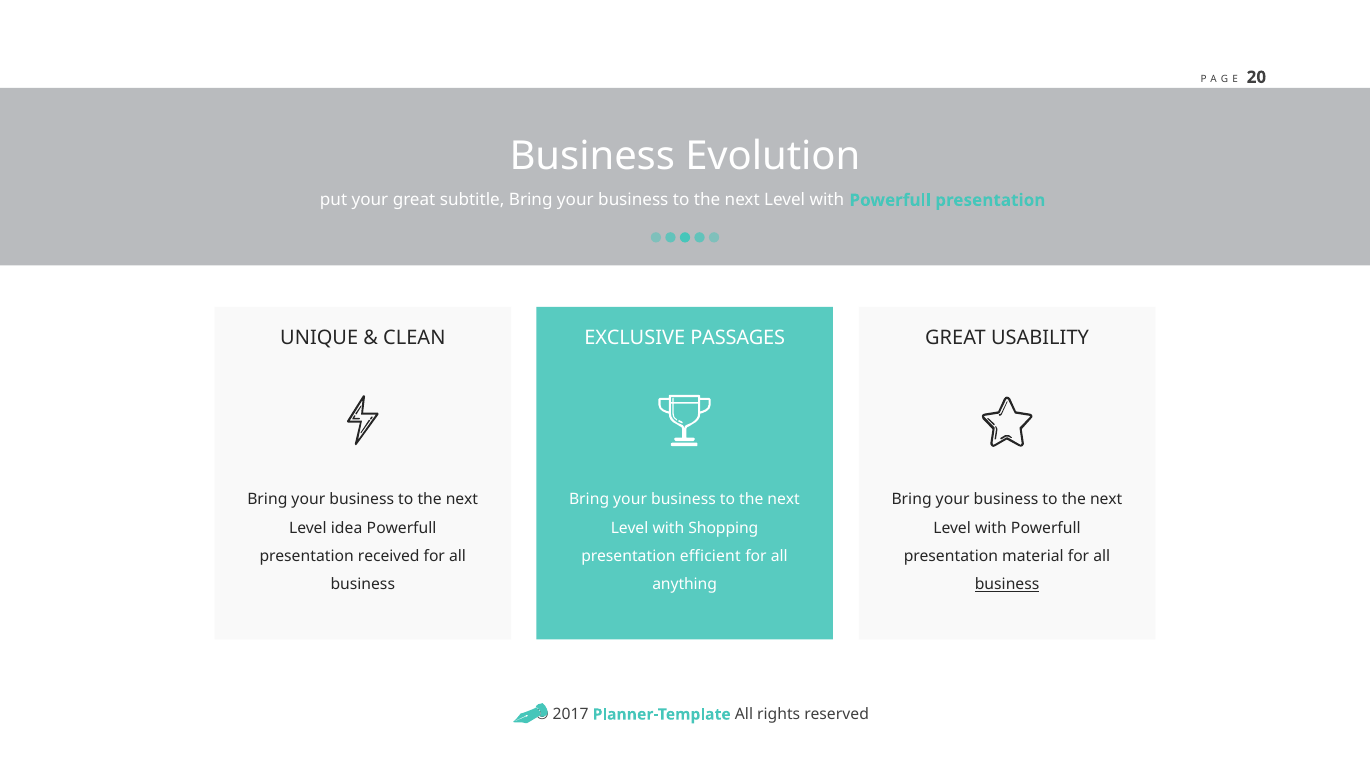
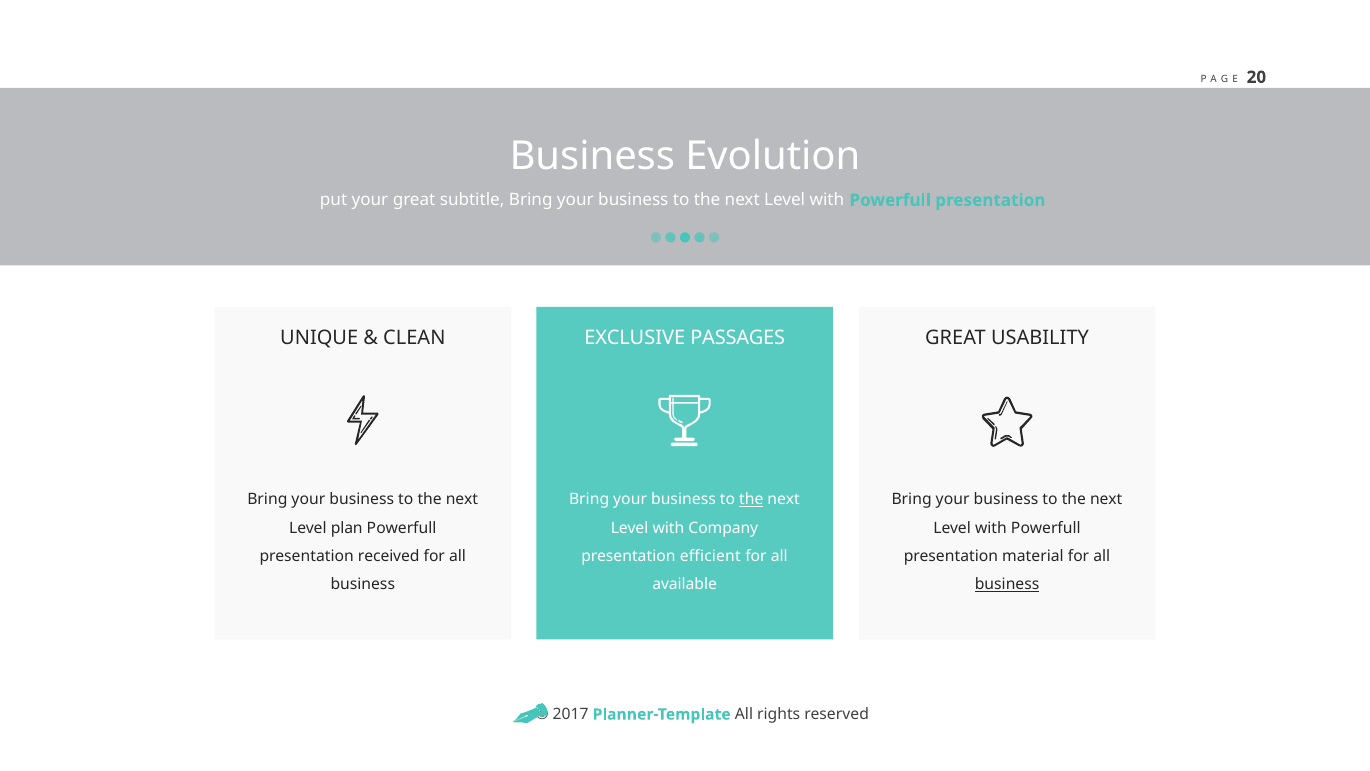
the underline: none -> present (751, 499)
idea: idea -> plan (347, 528)
Shopping: Shopping -> Company (723, 528)
anything: anything -> available (685, 584)
